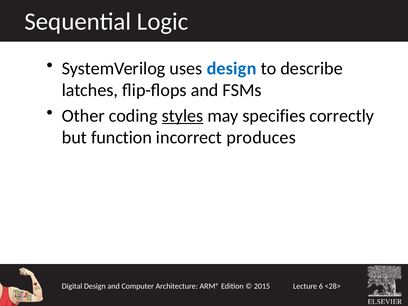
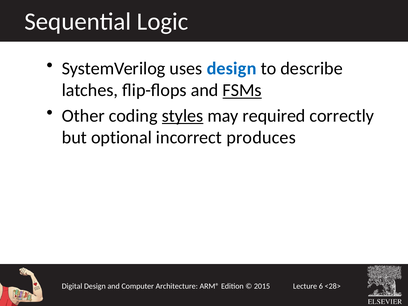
FSMs underline: none -> present (242, 90)
specifies: specifies -> required (274, 116)
function: function -> optional (121, 137)
